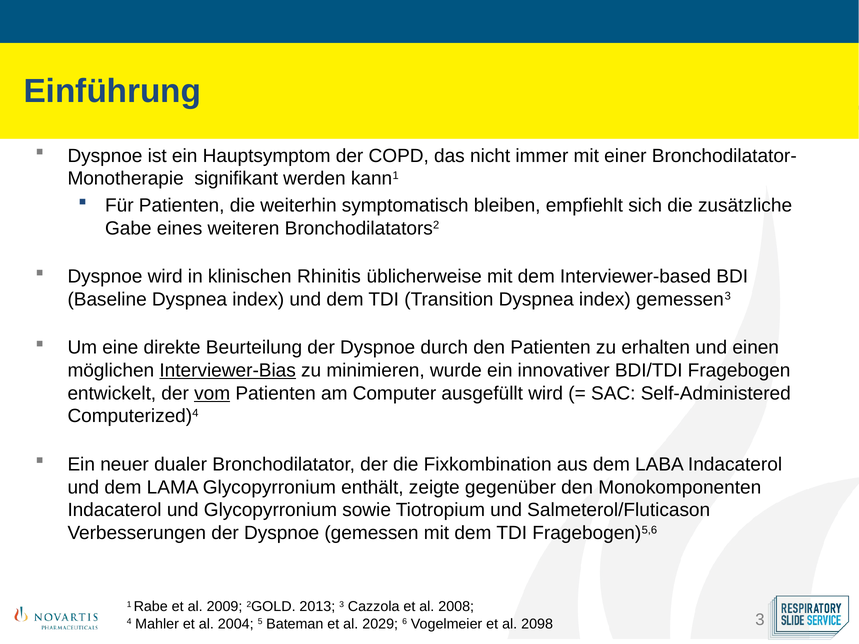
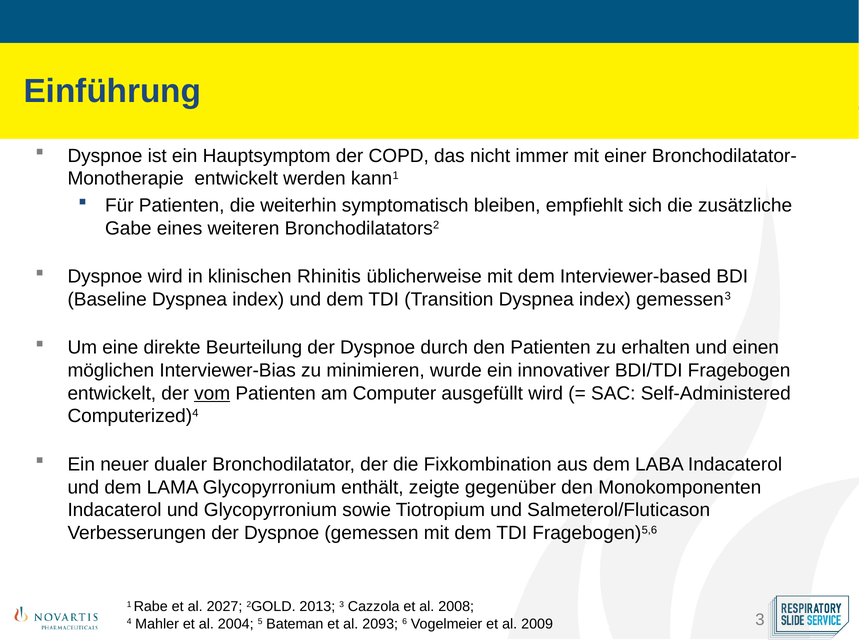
signifikant: signifikant -> entwickelt (236, 179)
Interviewer-Bias underline: present -> none (228, 371)
2009: 2009 -> 2027 (224, 607)
2029: 2029 -> 2093 (380, 624)
2098: 2098 -> 2009 (537, 624)
